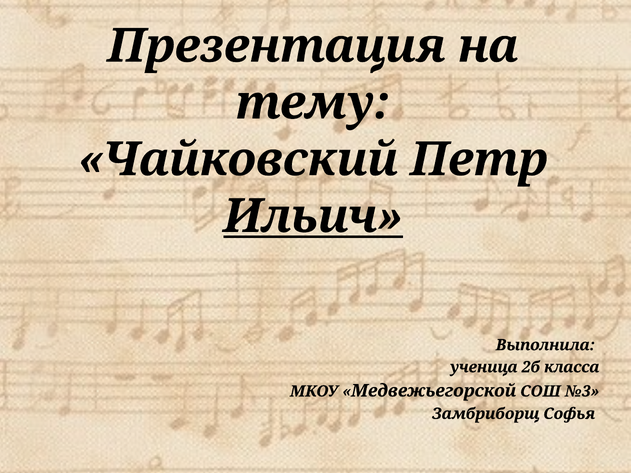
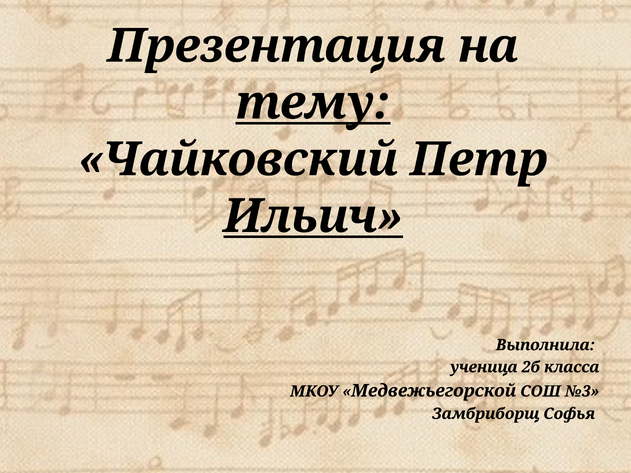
тему underline: none -> present (313, 103)
